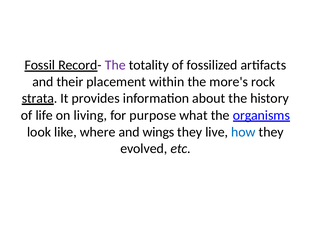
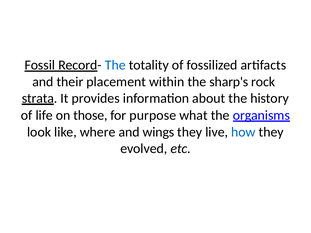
The colour: purple -> blue (115, 65)
more's: more's -> sharp's (229, 82)
living: living -> those (90, 115)
